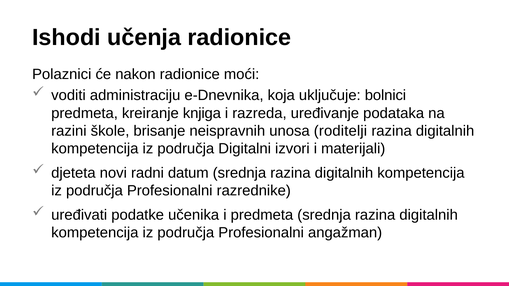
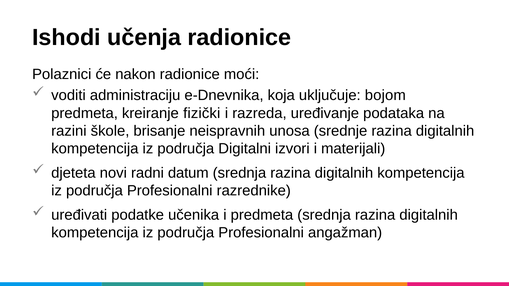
bolnici: bolnici -> bojom (385, 95)
knjiga: knjiga -> fizički (202, 113)
roditelji: roditelji -> srednje (341, 131)
